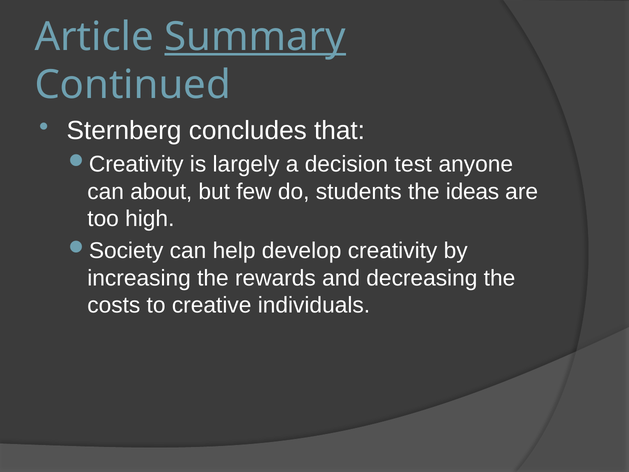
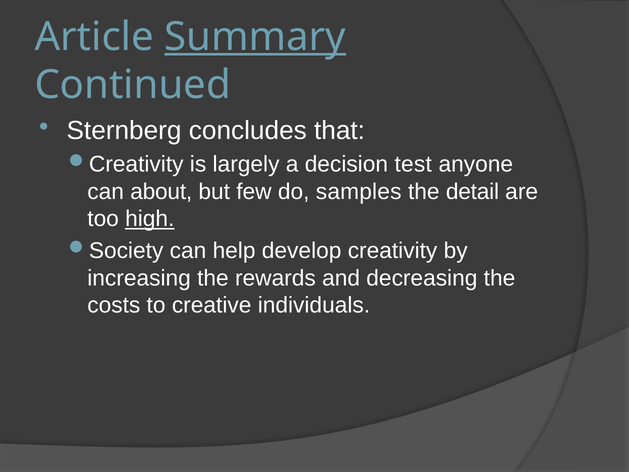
students: students -> samples (359, 192)
ideas: ideas -> detail (473, 192)
high underline: none -> present (150, 219)
